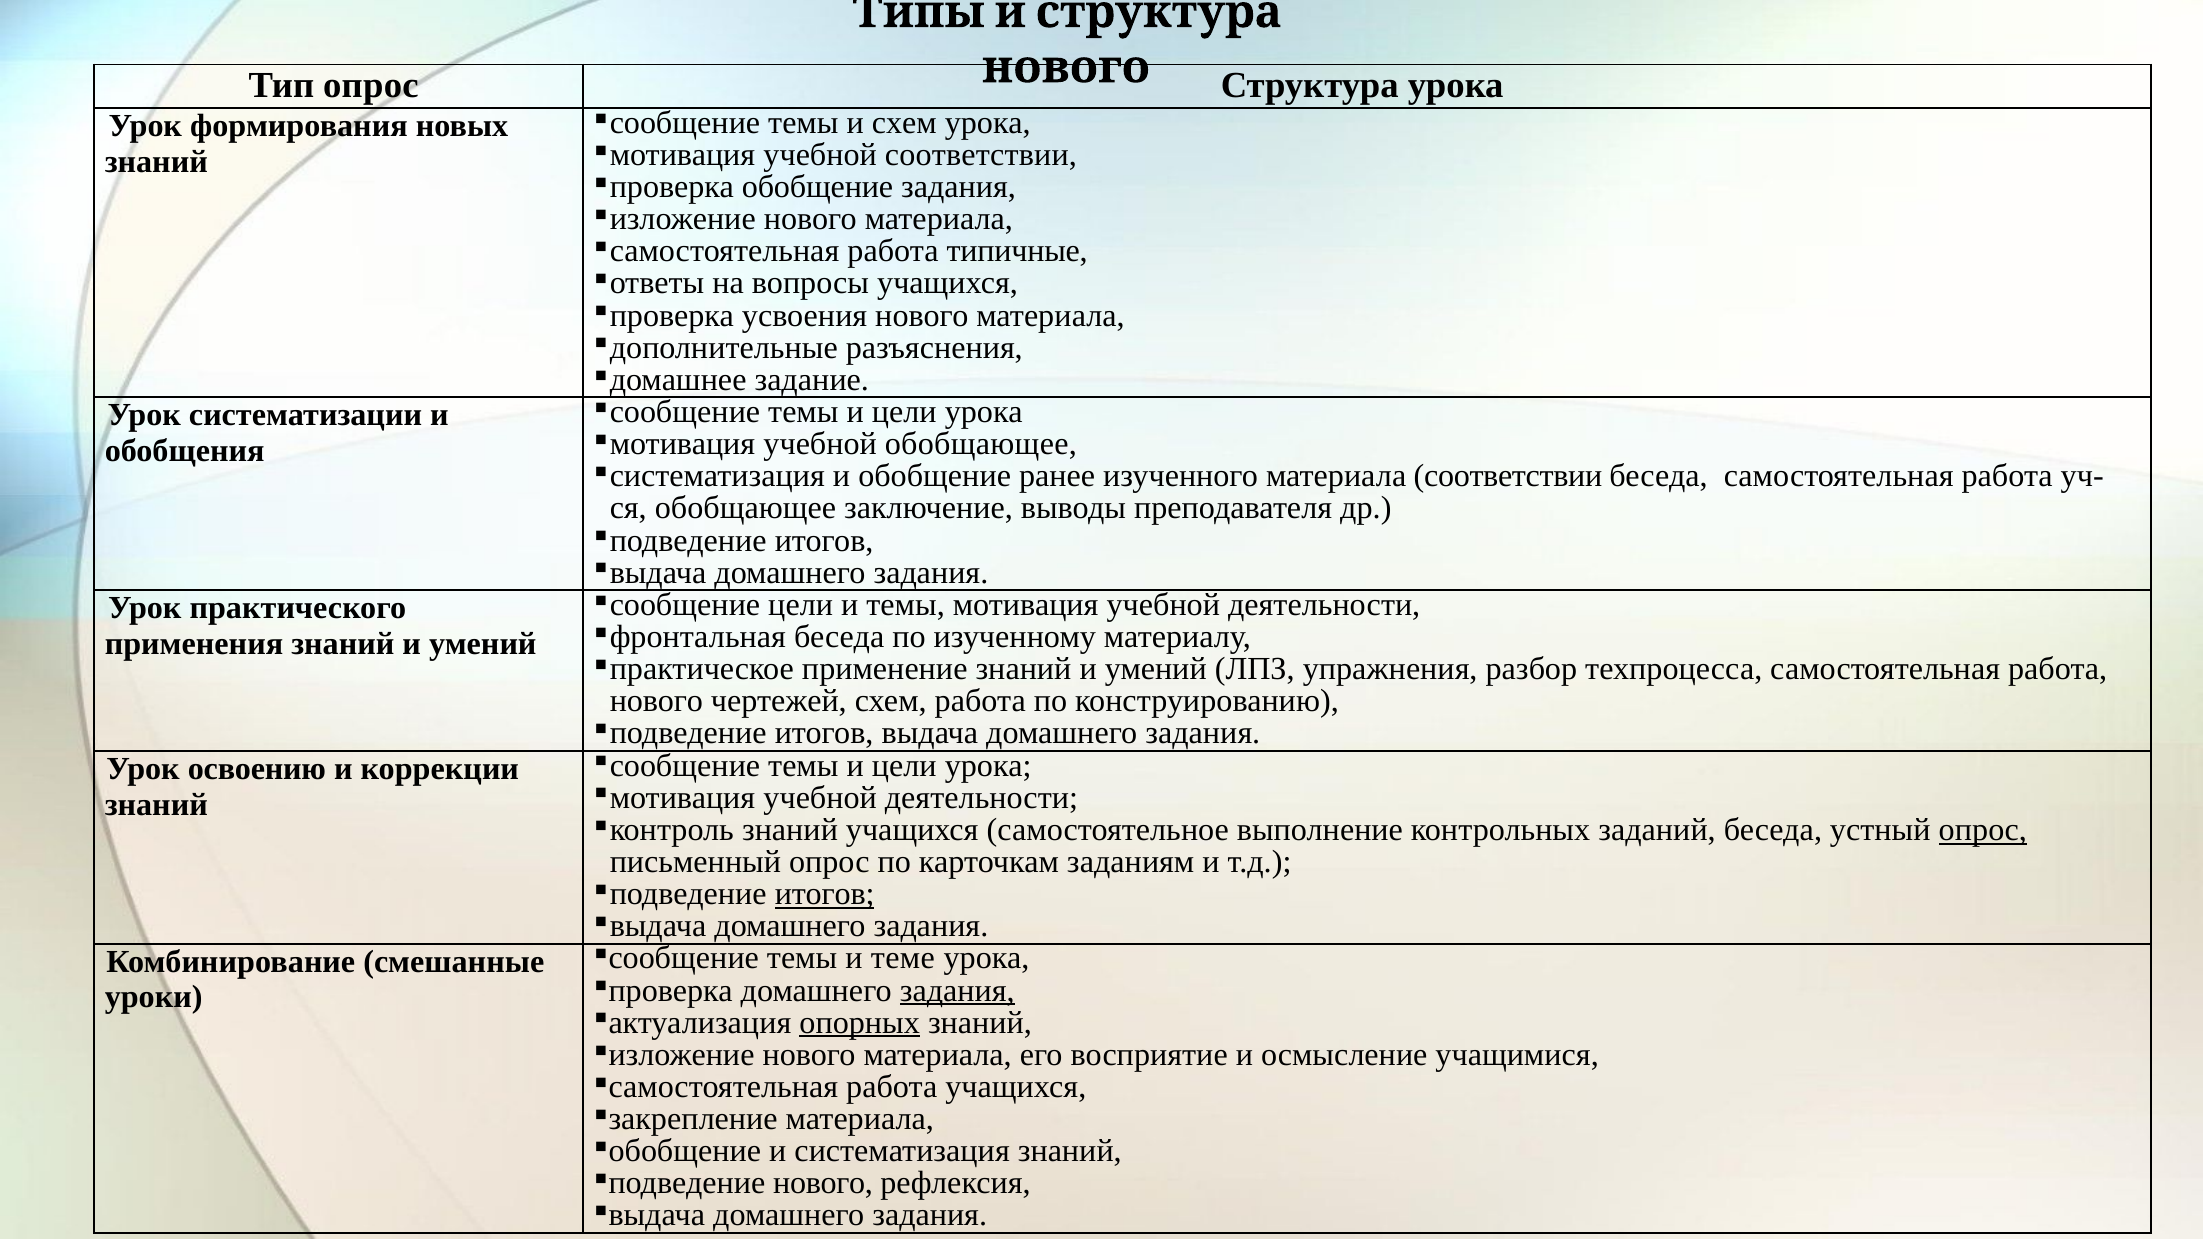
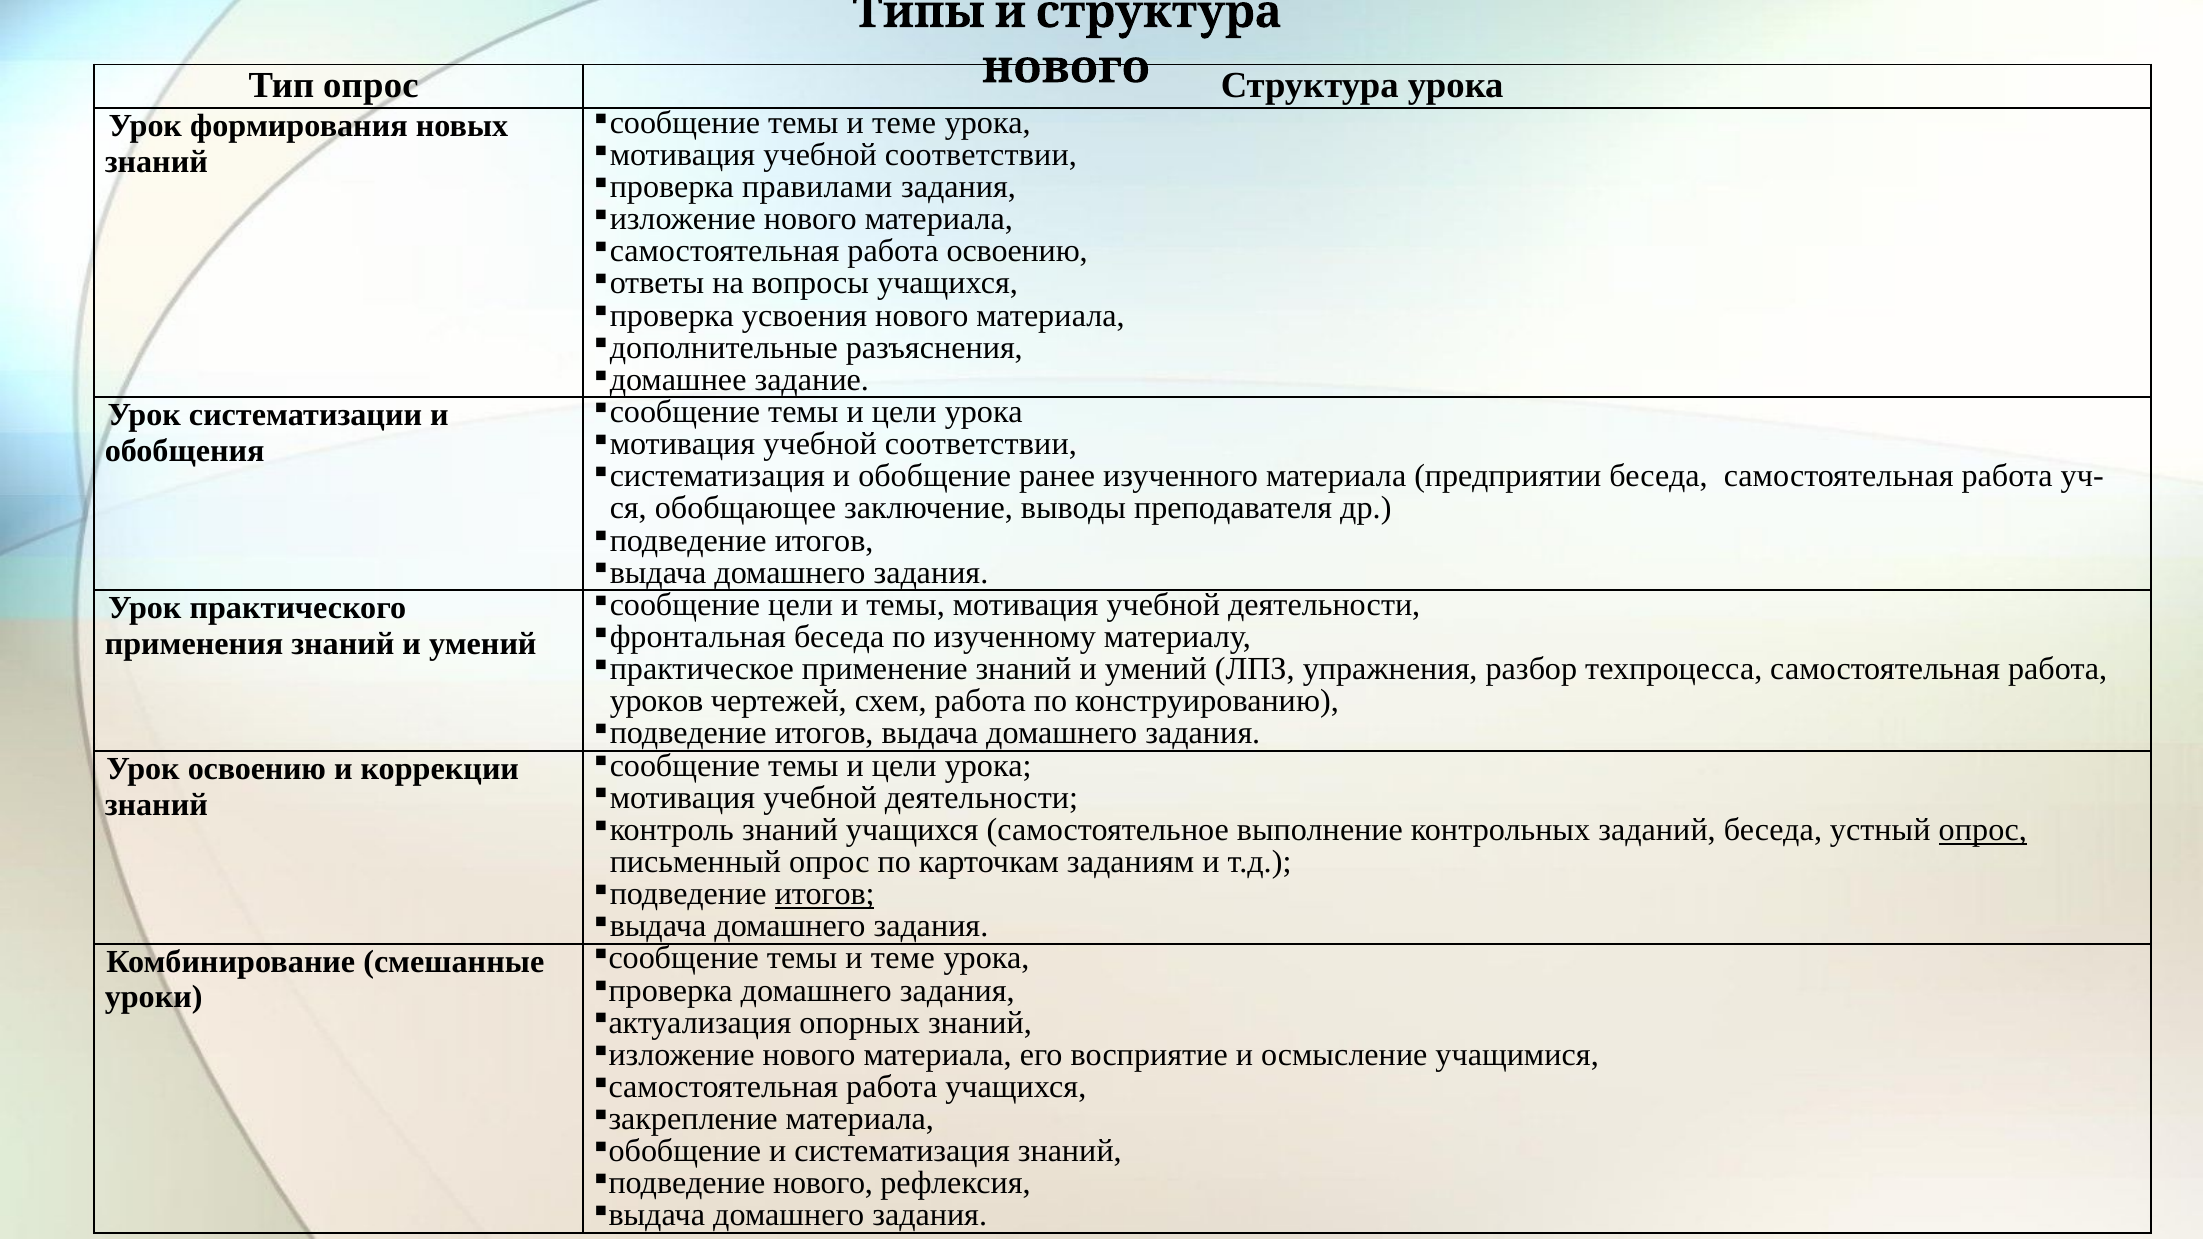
схем: схем -> теме (904, 123)
обобщение: обобщение -> правилами (817, 187)
работа типичные: типичные -> освоению (1017, 251)
обобщающее: обобщающее -> соответствии (981, 444)
материала соответствии: соответствии -> предприятии (1508, 476)
нового: нового -> уроков (657, 701)
задания underline: present -> none (957, 991)
опорных underline: present -> none (860, 1023)
